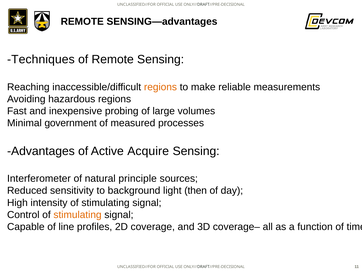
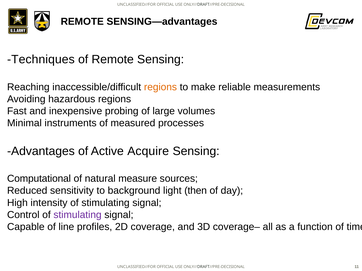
government: government -> instruments (71, 123)
Interferometer: Interferometer -> Computational (39, 179)
principle: principle -> measure (138, 179)
stimulating colour: orange -> purple (78, 215)
